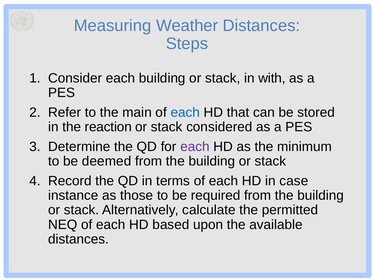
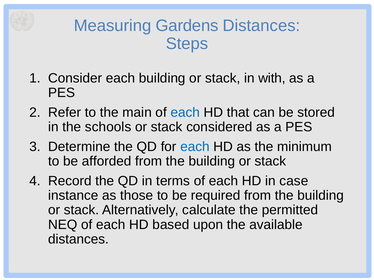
Weather: Weather -> Gardens (187, 26)
reaction: reaction -> schools (108, 127)
each colour: purple -> blue (195, 147)
deemed: deemed -> afforded (107, 161)
